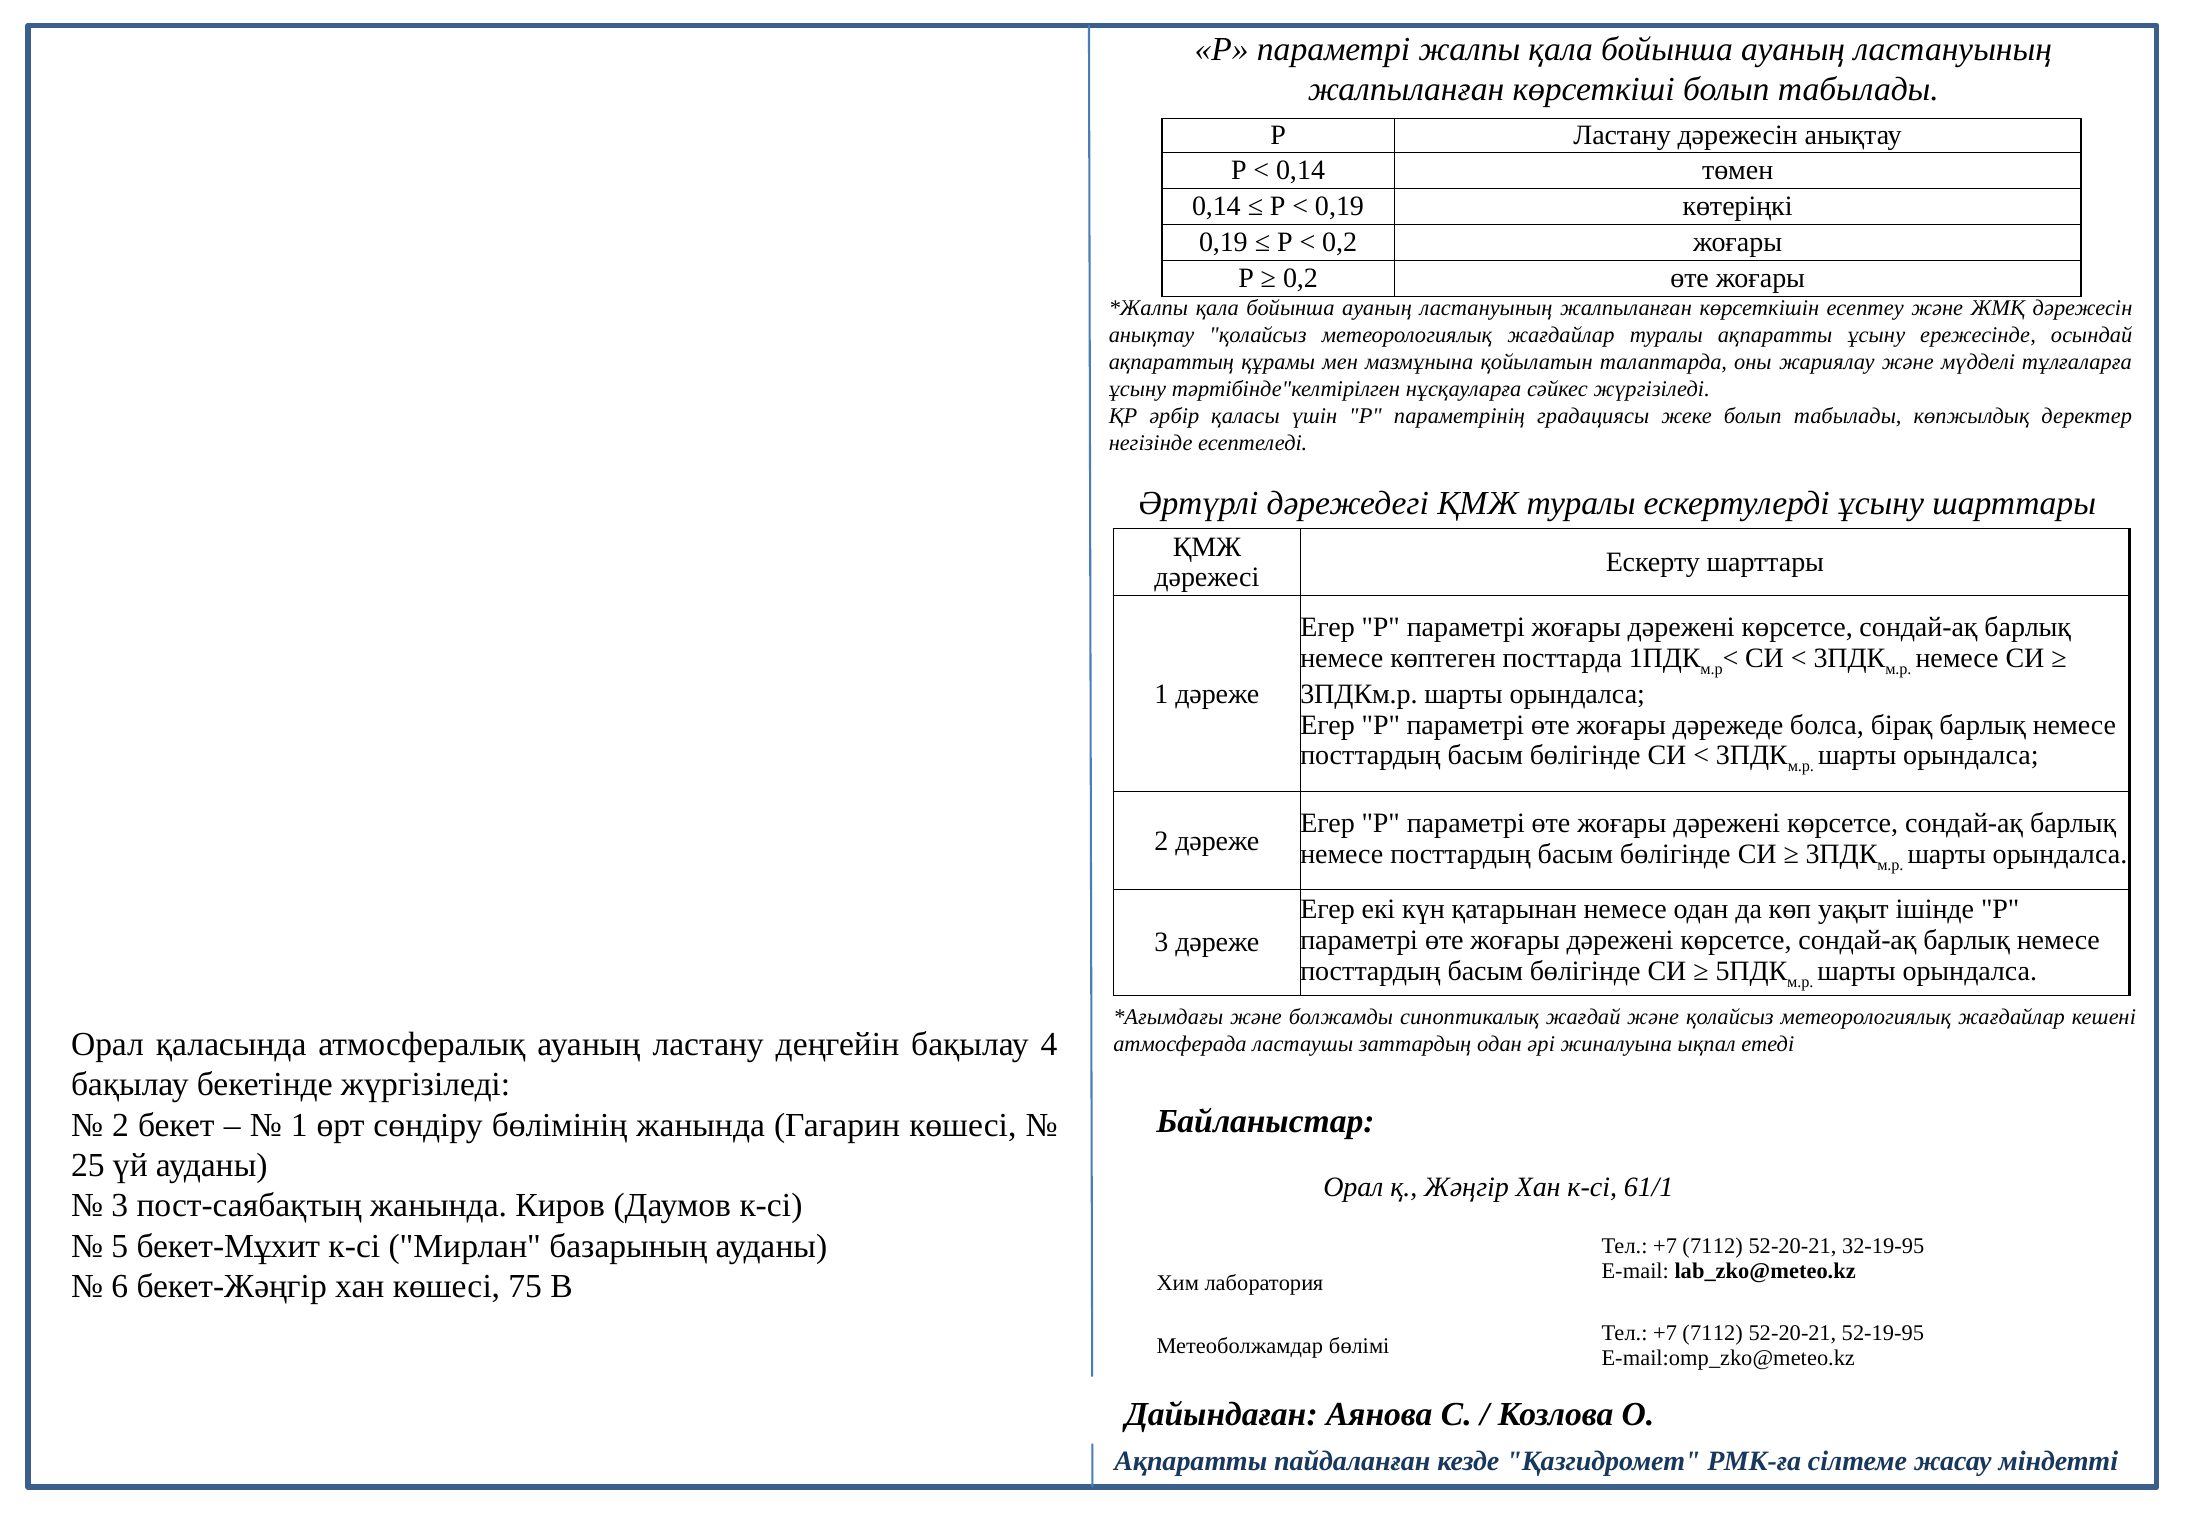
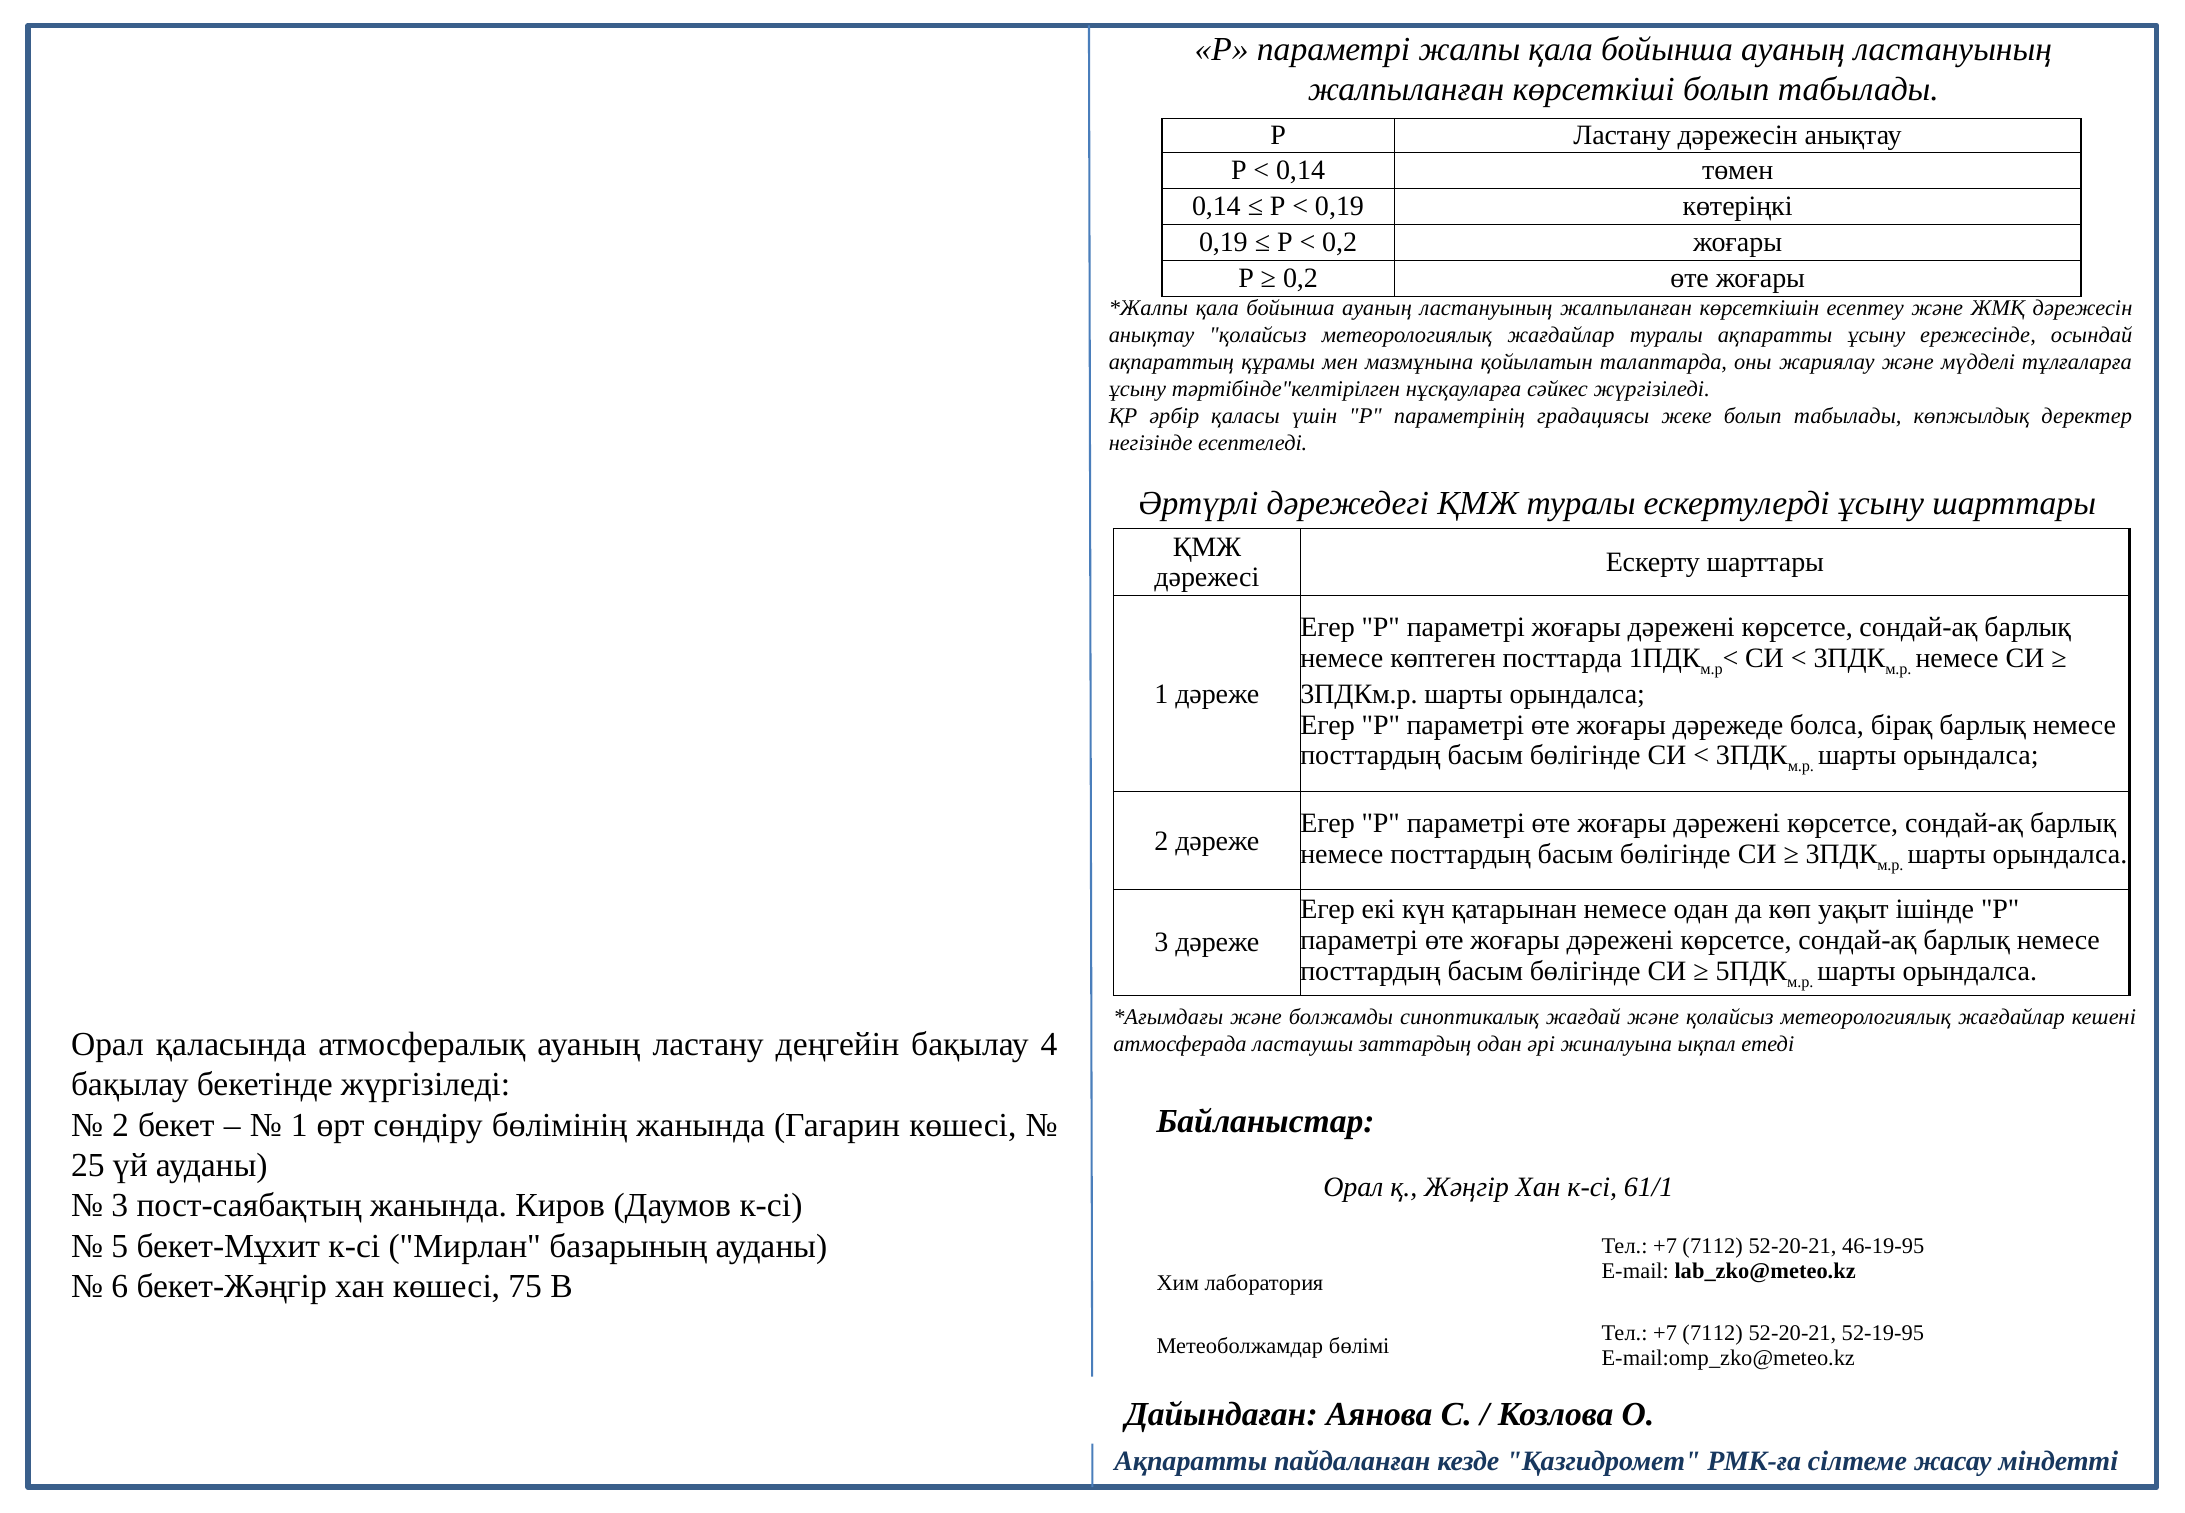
32-19-95: 32-19-95 -> 46-19-95 (1883, 1246)
